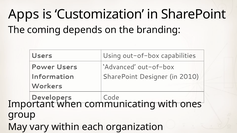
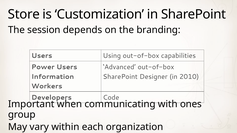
Apps: Apps -> Store (24, 14)
coming: coming -> session (44, 30)
